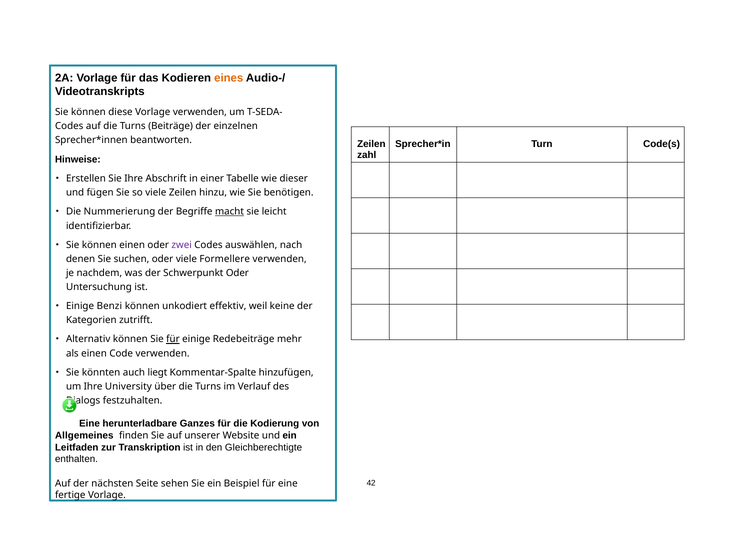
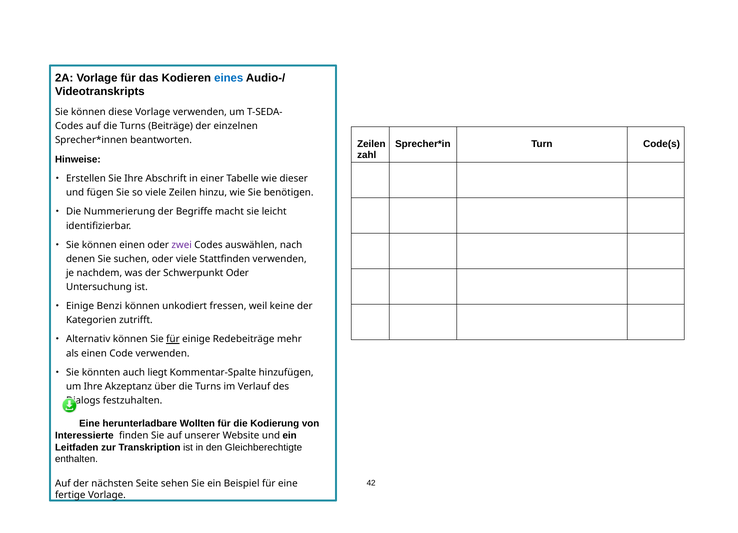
eines colour: orange -> blue (229, 78)
macht underline: present -> none (229, 212)
Formellere: Formellere -> Stattfinden (225, 259)
effektiv: effektiv -> fressen (228, 306)
University: University -> Akzeptanz (128, 387)
Ganzes: Ganzes -> Wollten (197, 424)
Allgemeines: Allgemeines -> Interessierte (84, 436)
